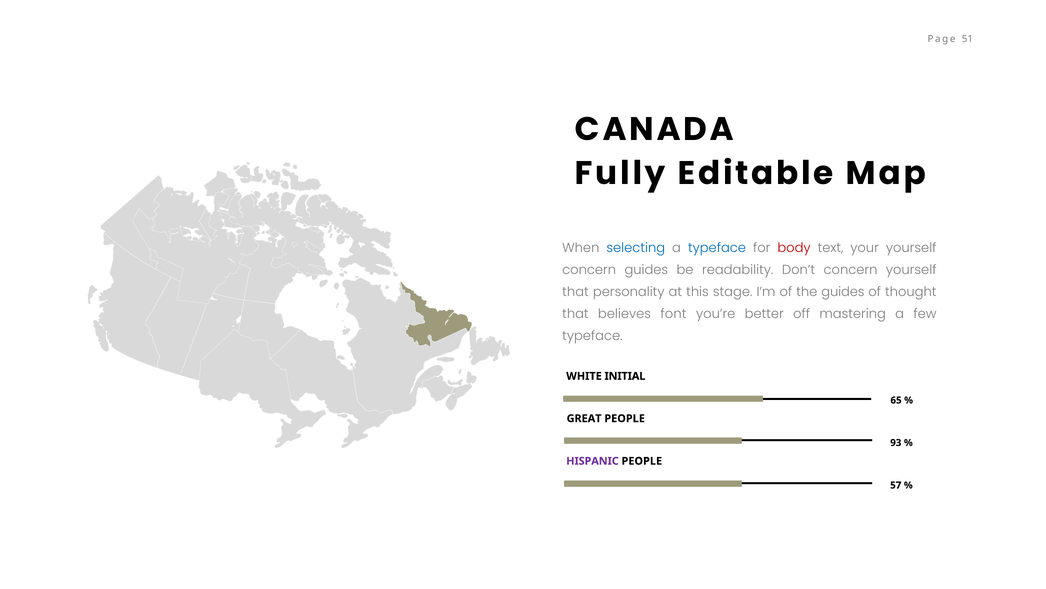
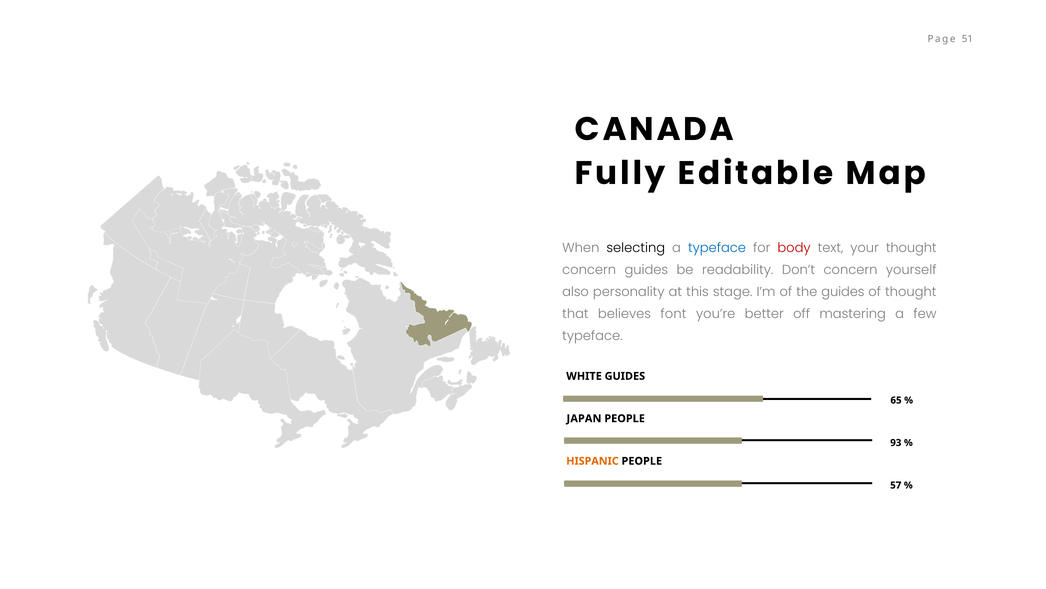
selecting colour: blue -> black (636, 248)
your yourself: yourself -> thought (911, 248)
that: that -> also (576, 292)
WHITE INITIAL: INITIAL -> GUIDES (625, 376)
GREAT: GREAT -> JAPAN (584, 418)
HISPANIC colour: purple -> orange (592, 461)
